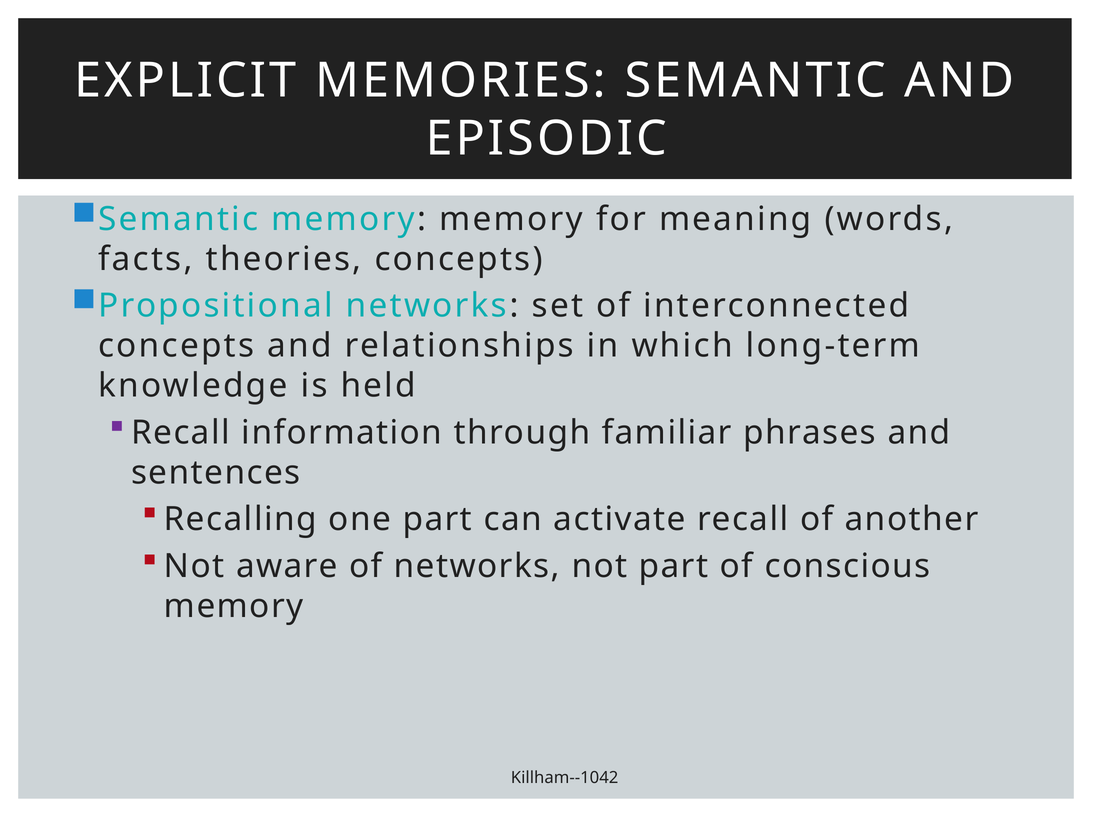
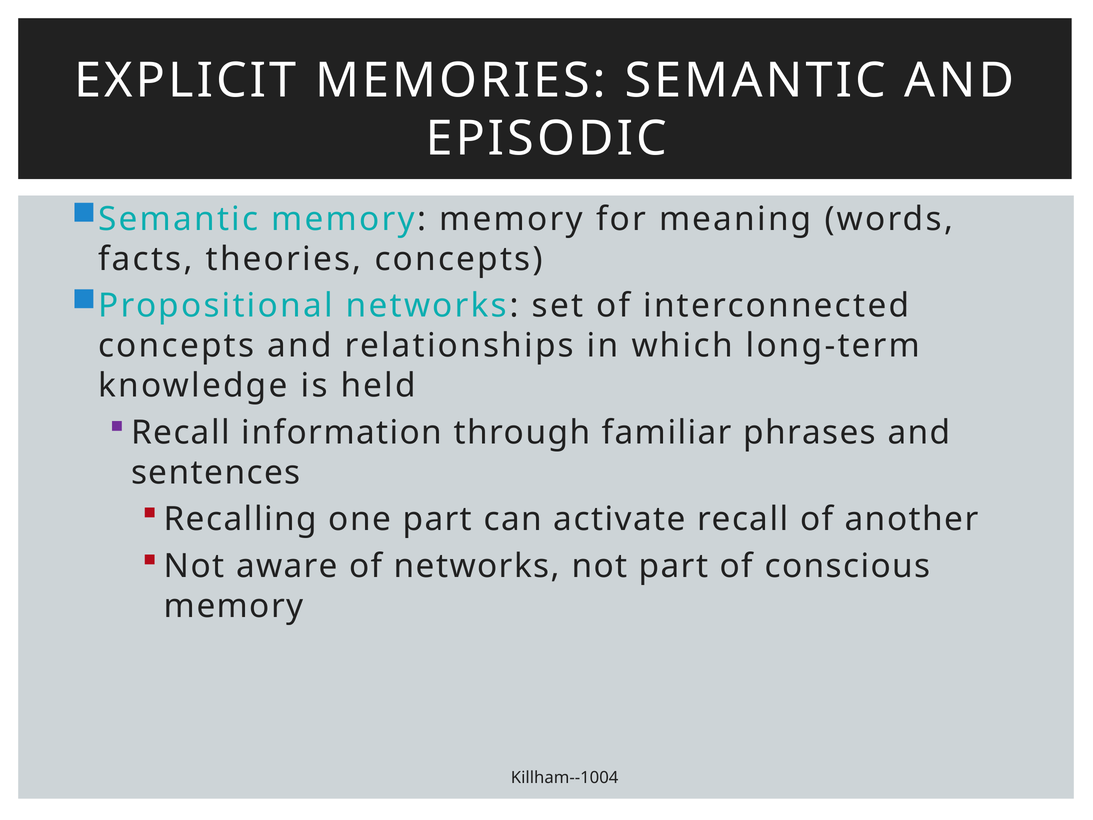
Killham--1042: Killham--1042 -> Killham--1004 (565, 777)
